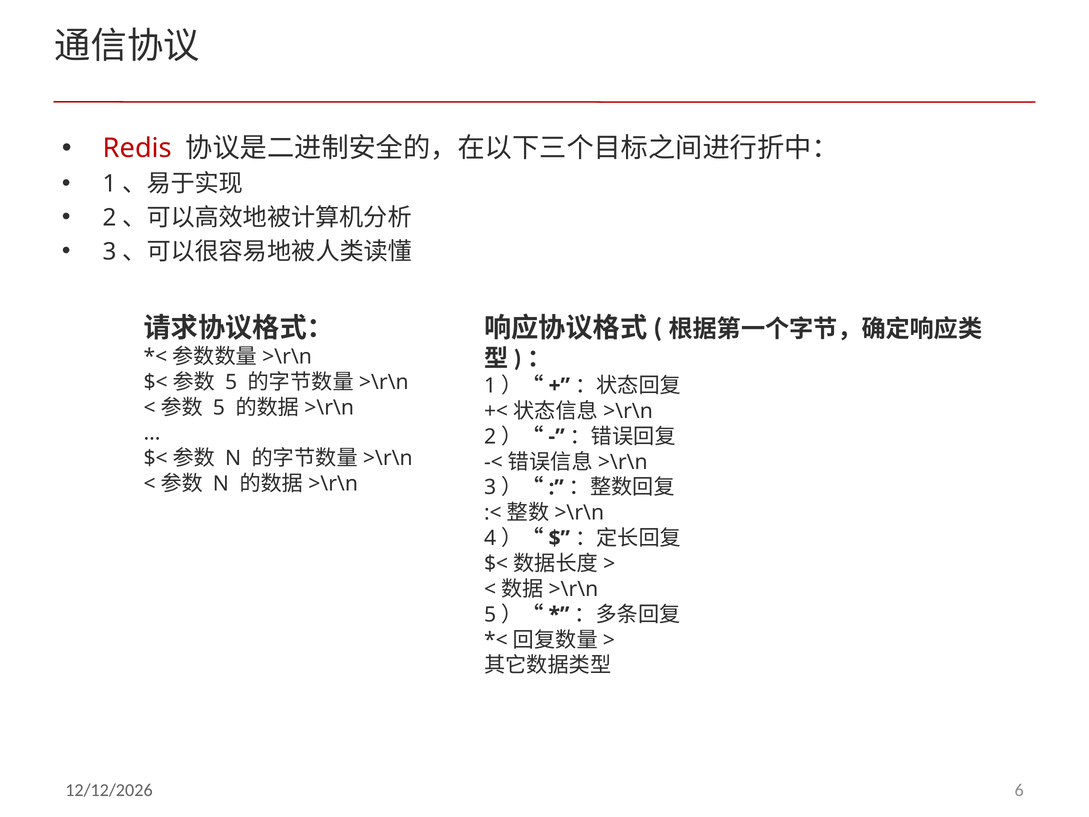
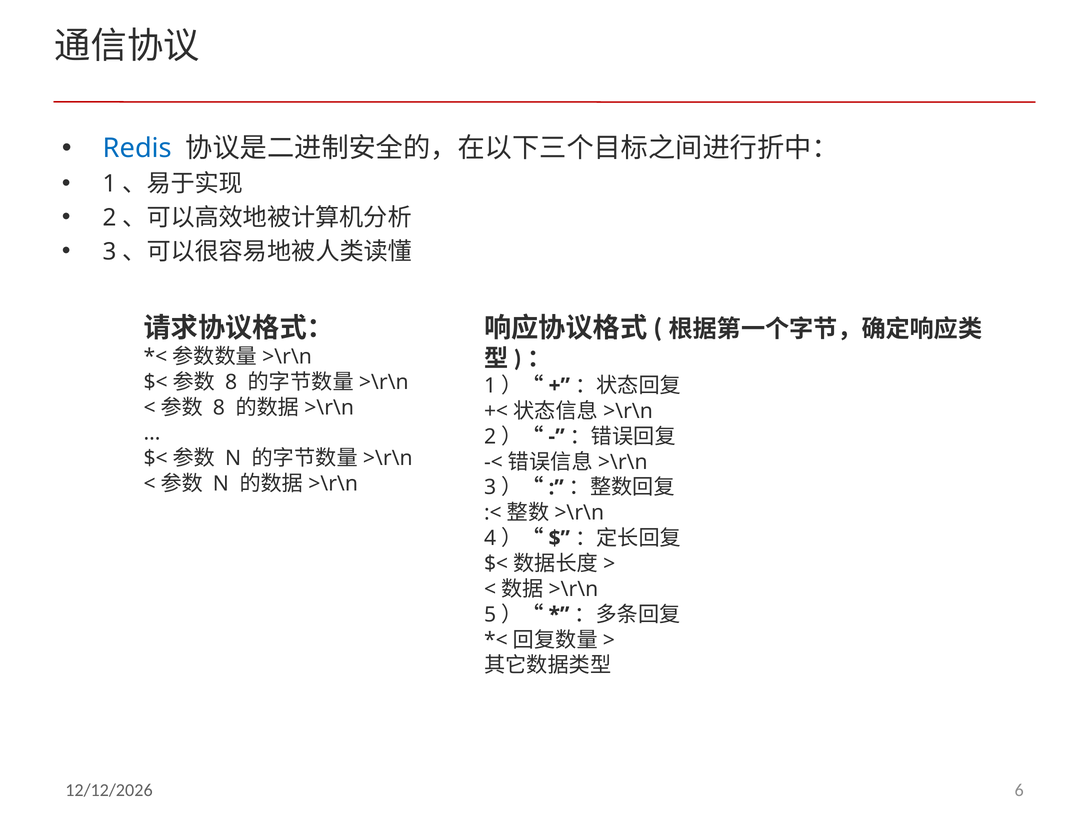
Redis colour: red -> blue (137, 148)
5: 5 -> 8 (231, 382)
5: 5 -> 8 (219, 407)
